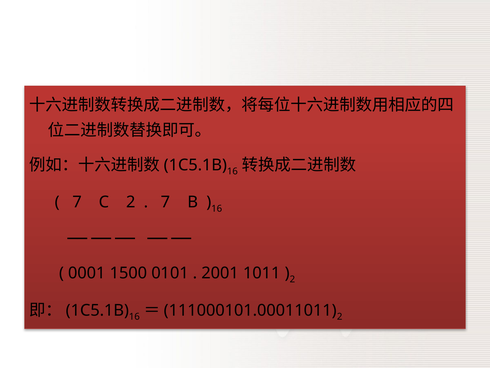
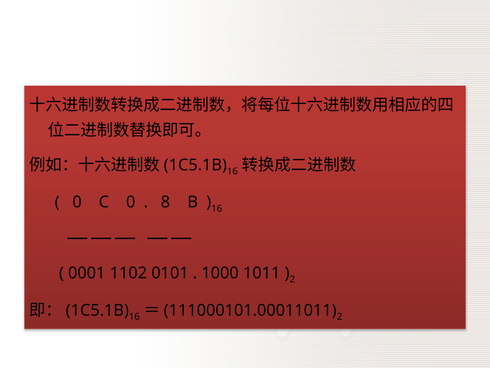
7: 7 -> 0 (77, 202)
C 2: 2 -> 0 (131, 202)
7: 7 -> 8 (166, 202)
1500: 1500 -> 1102 (128, 273)
2001: 2001 -> 1000 (220, 273)
